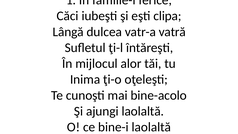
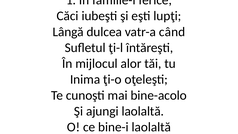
clipa: clipa -> lupţi (167, 16)
vatră: vatră -> când (172, 32)
